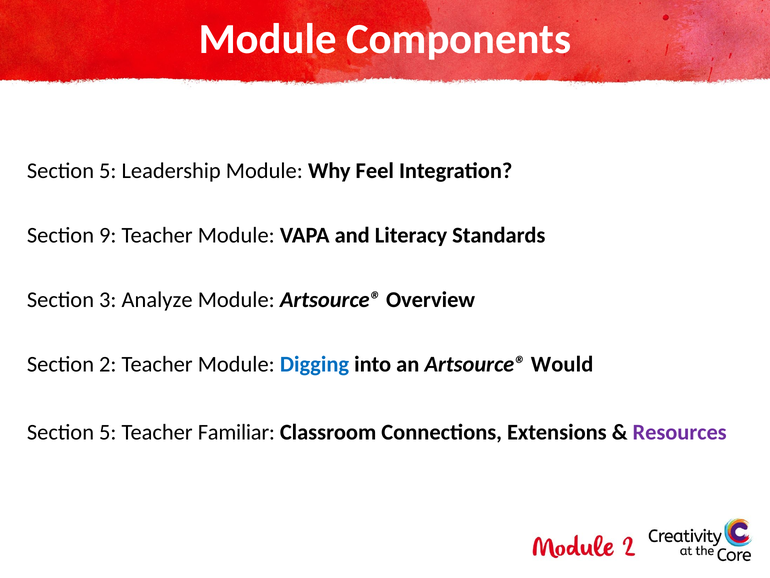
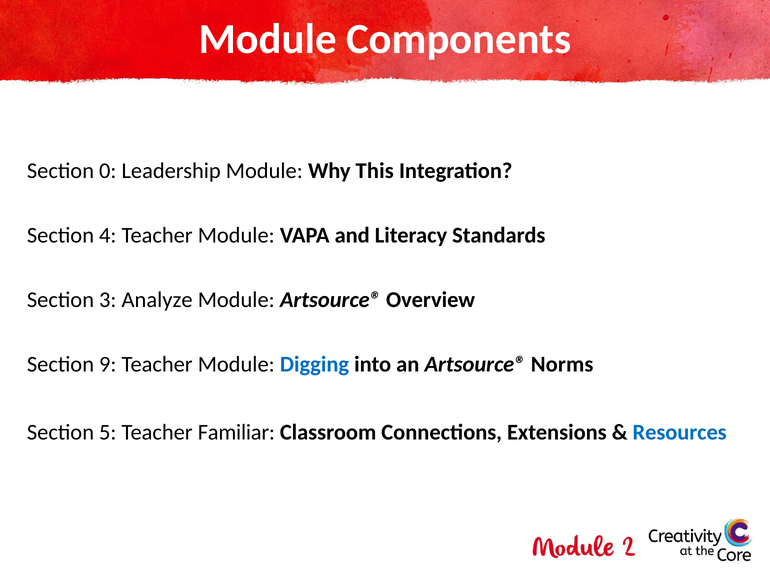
5: 5 -> 0 (108, 171)
Feel: Feel -> This (375, 171)
9: 9 -> 4 (108, 235)
2: 2 -> 9 (108, 364)
Would: Would -> Norms (562, 364)
Resources colour: purple -> blue (680, 432)
